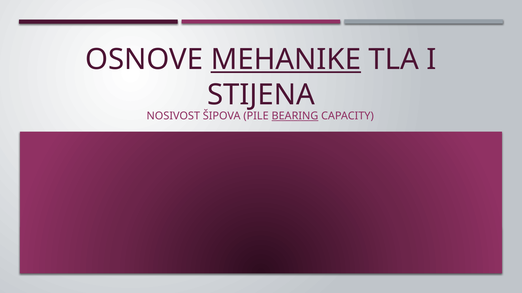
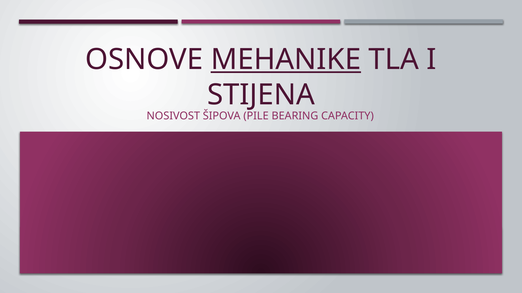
BEARING underline: present -> none (295, 116)
